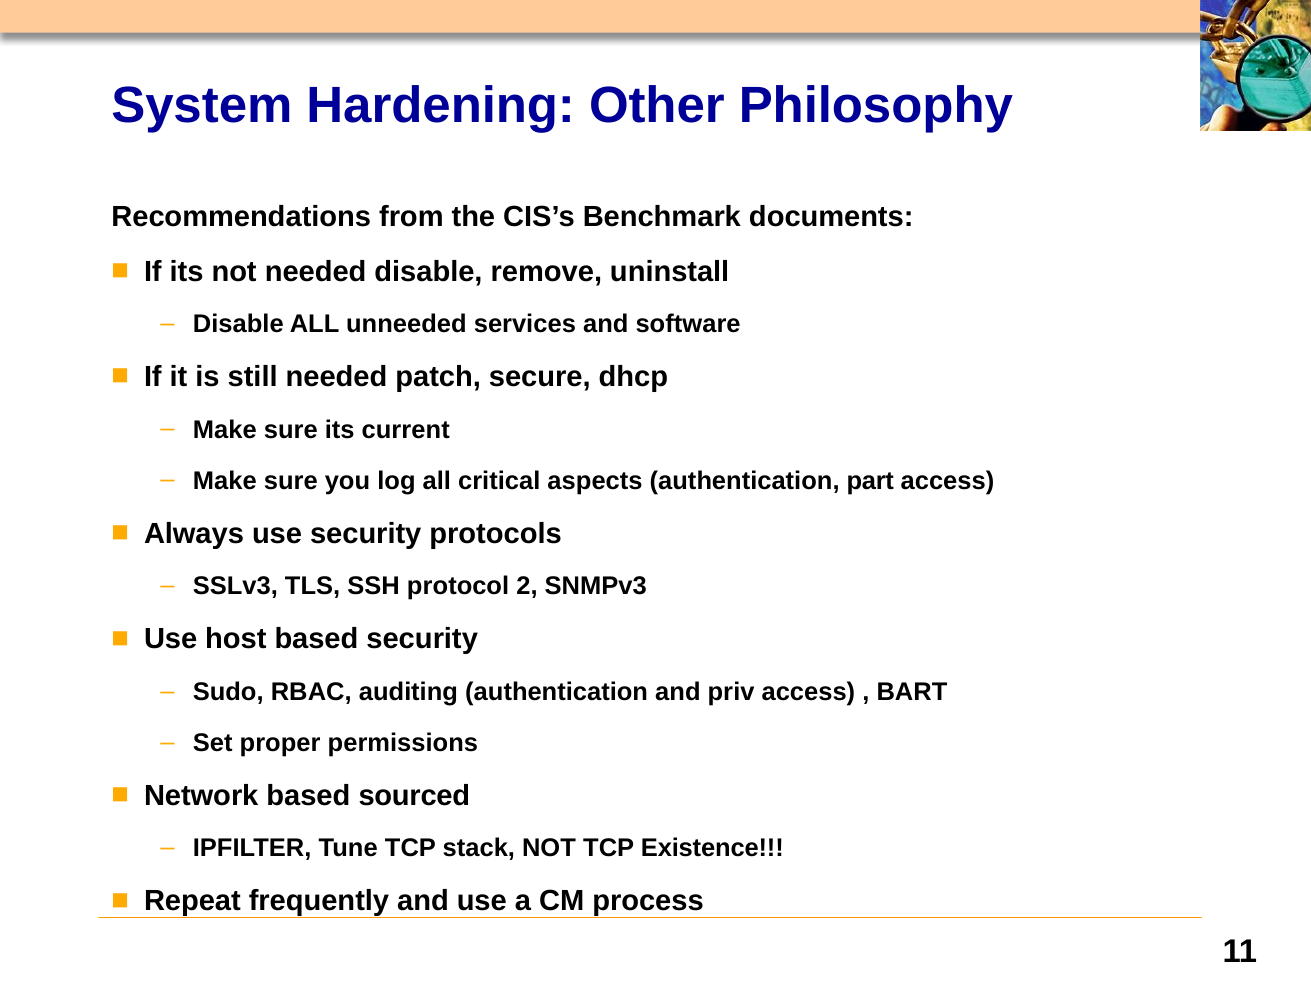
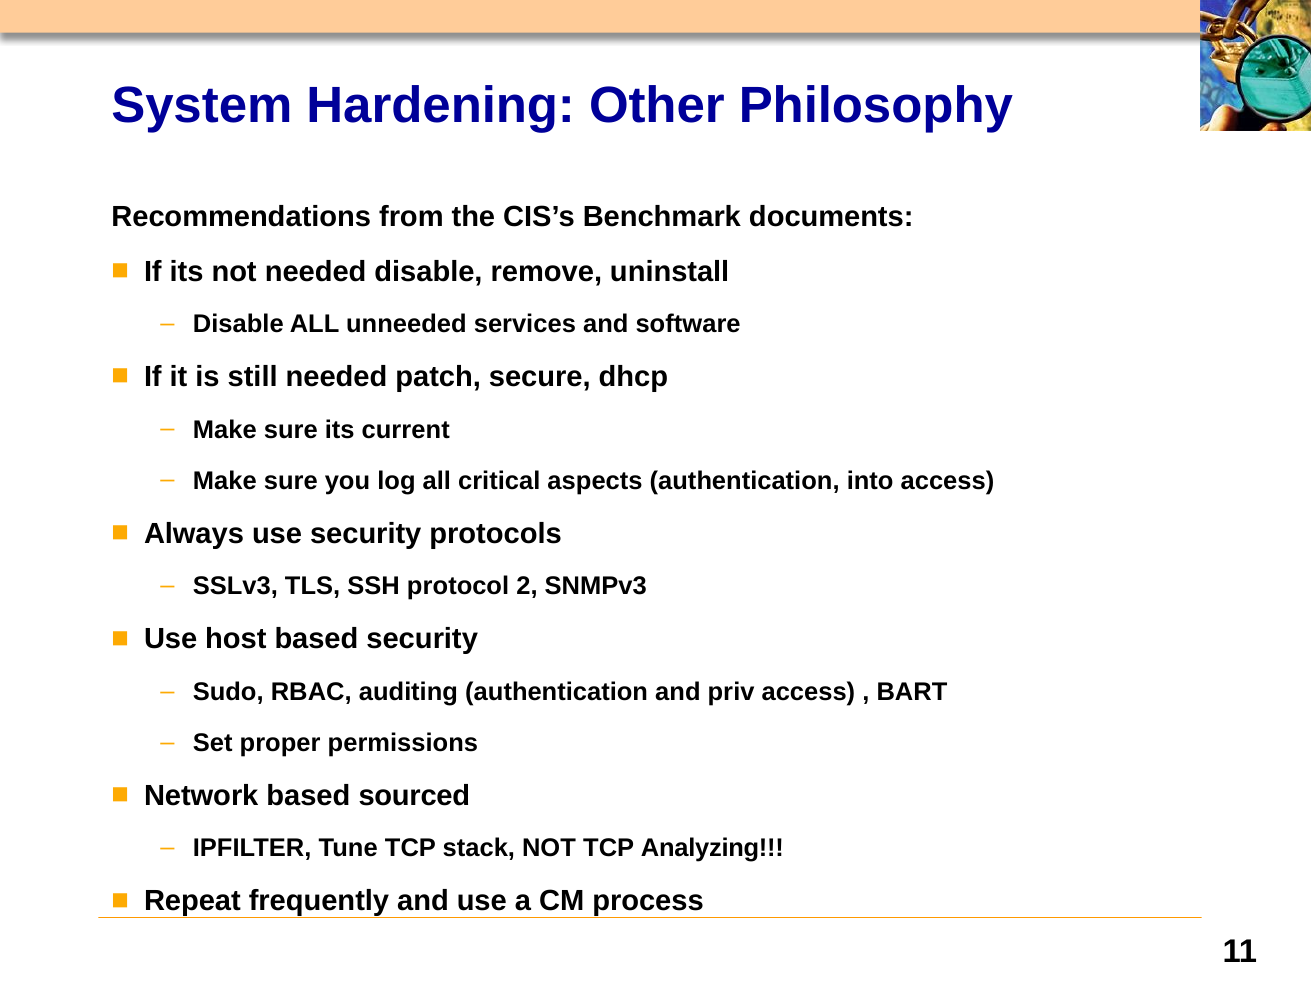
part: part -> into (870, 481)
Existence: Existence -> Analyzing (712, 849)
